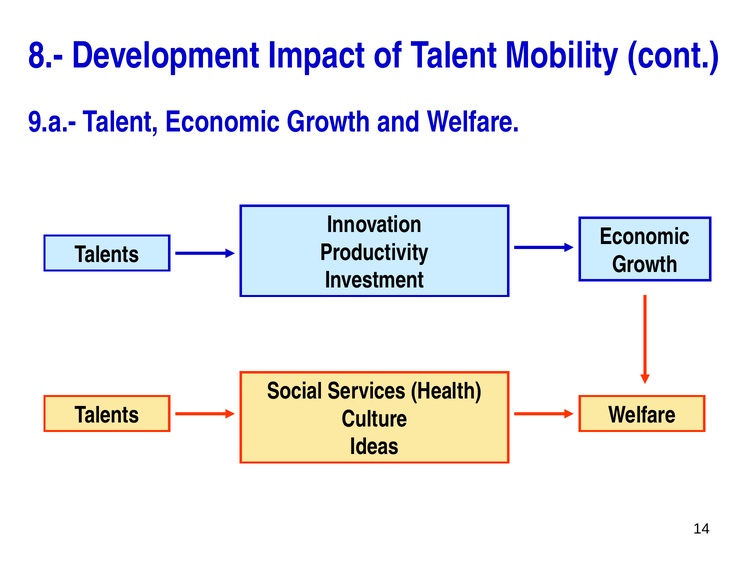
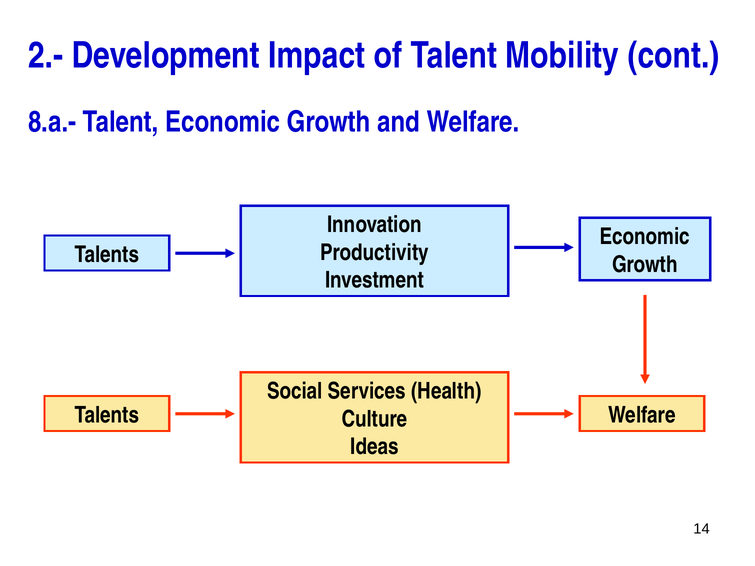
8.-: 8.- -> 2.- (46, 56)
9.a.-: 9.a.- -> 8.a.- (52, 122)
